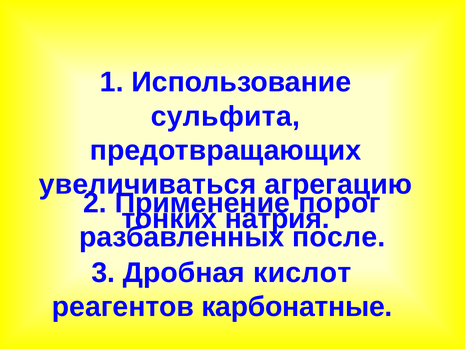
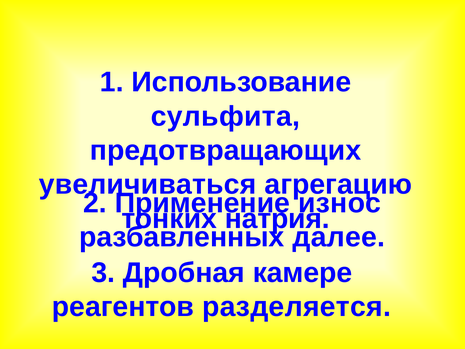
порог: порог -> износ (340, 203)
после: после -> далее (339, 237)
кислот: кислот -> камере (303, 273)
карбонатные: карбонатные -> разделяется (297, 307)
